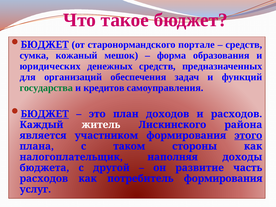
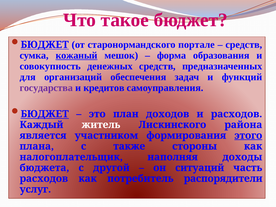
кожаный underline: none -> present (77, 55)
юридических: юридических -> совокупность (50, 66)
государства colour: green -> purple (46, 88)
таком: таком -> также (129, 146)
развитие: развитие -> ситуаций (200, 168)
потребитель формирования: формирования -> распорядители (223, 179)
